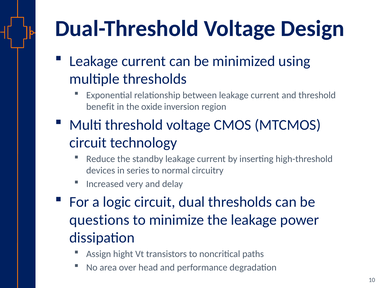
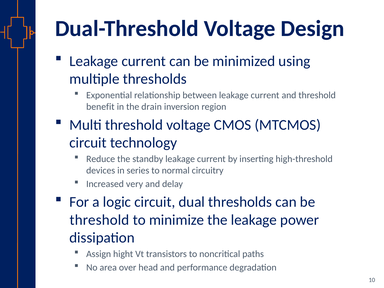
oxide: oxide -> drain (152, 107)
questions: questions -> threshold (99, 220)
